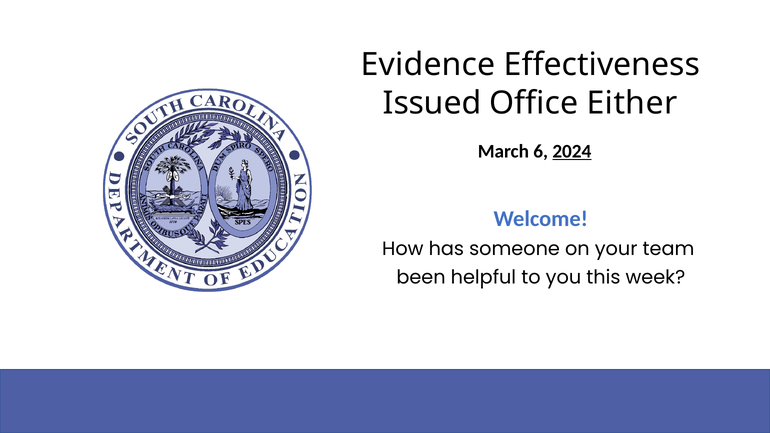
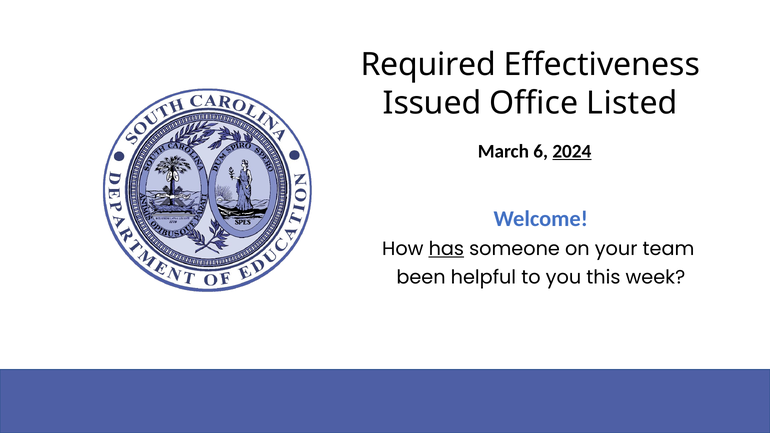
Evidence: Evidence -> Required (428, 65)
Either: Either -> Listed (632, 103)
has underline: none -> present (446, 249)
